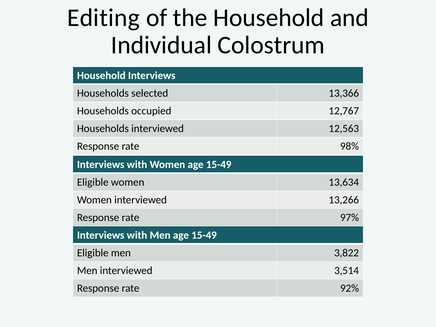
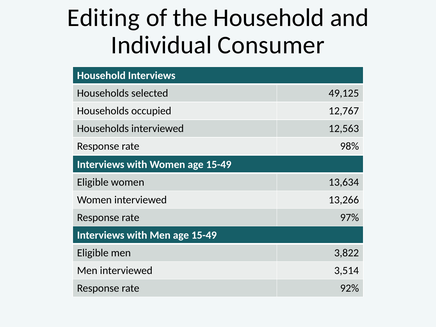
Colostrum: Colostrum -> Consumer (271, 45)
13,366: 13,366 -> 49,125 (344, 93)
